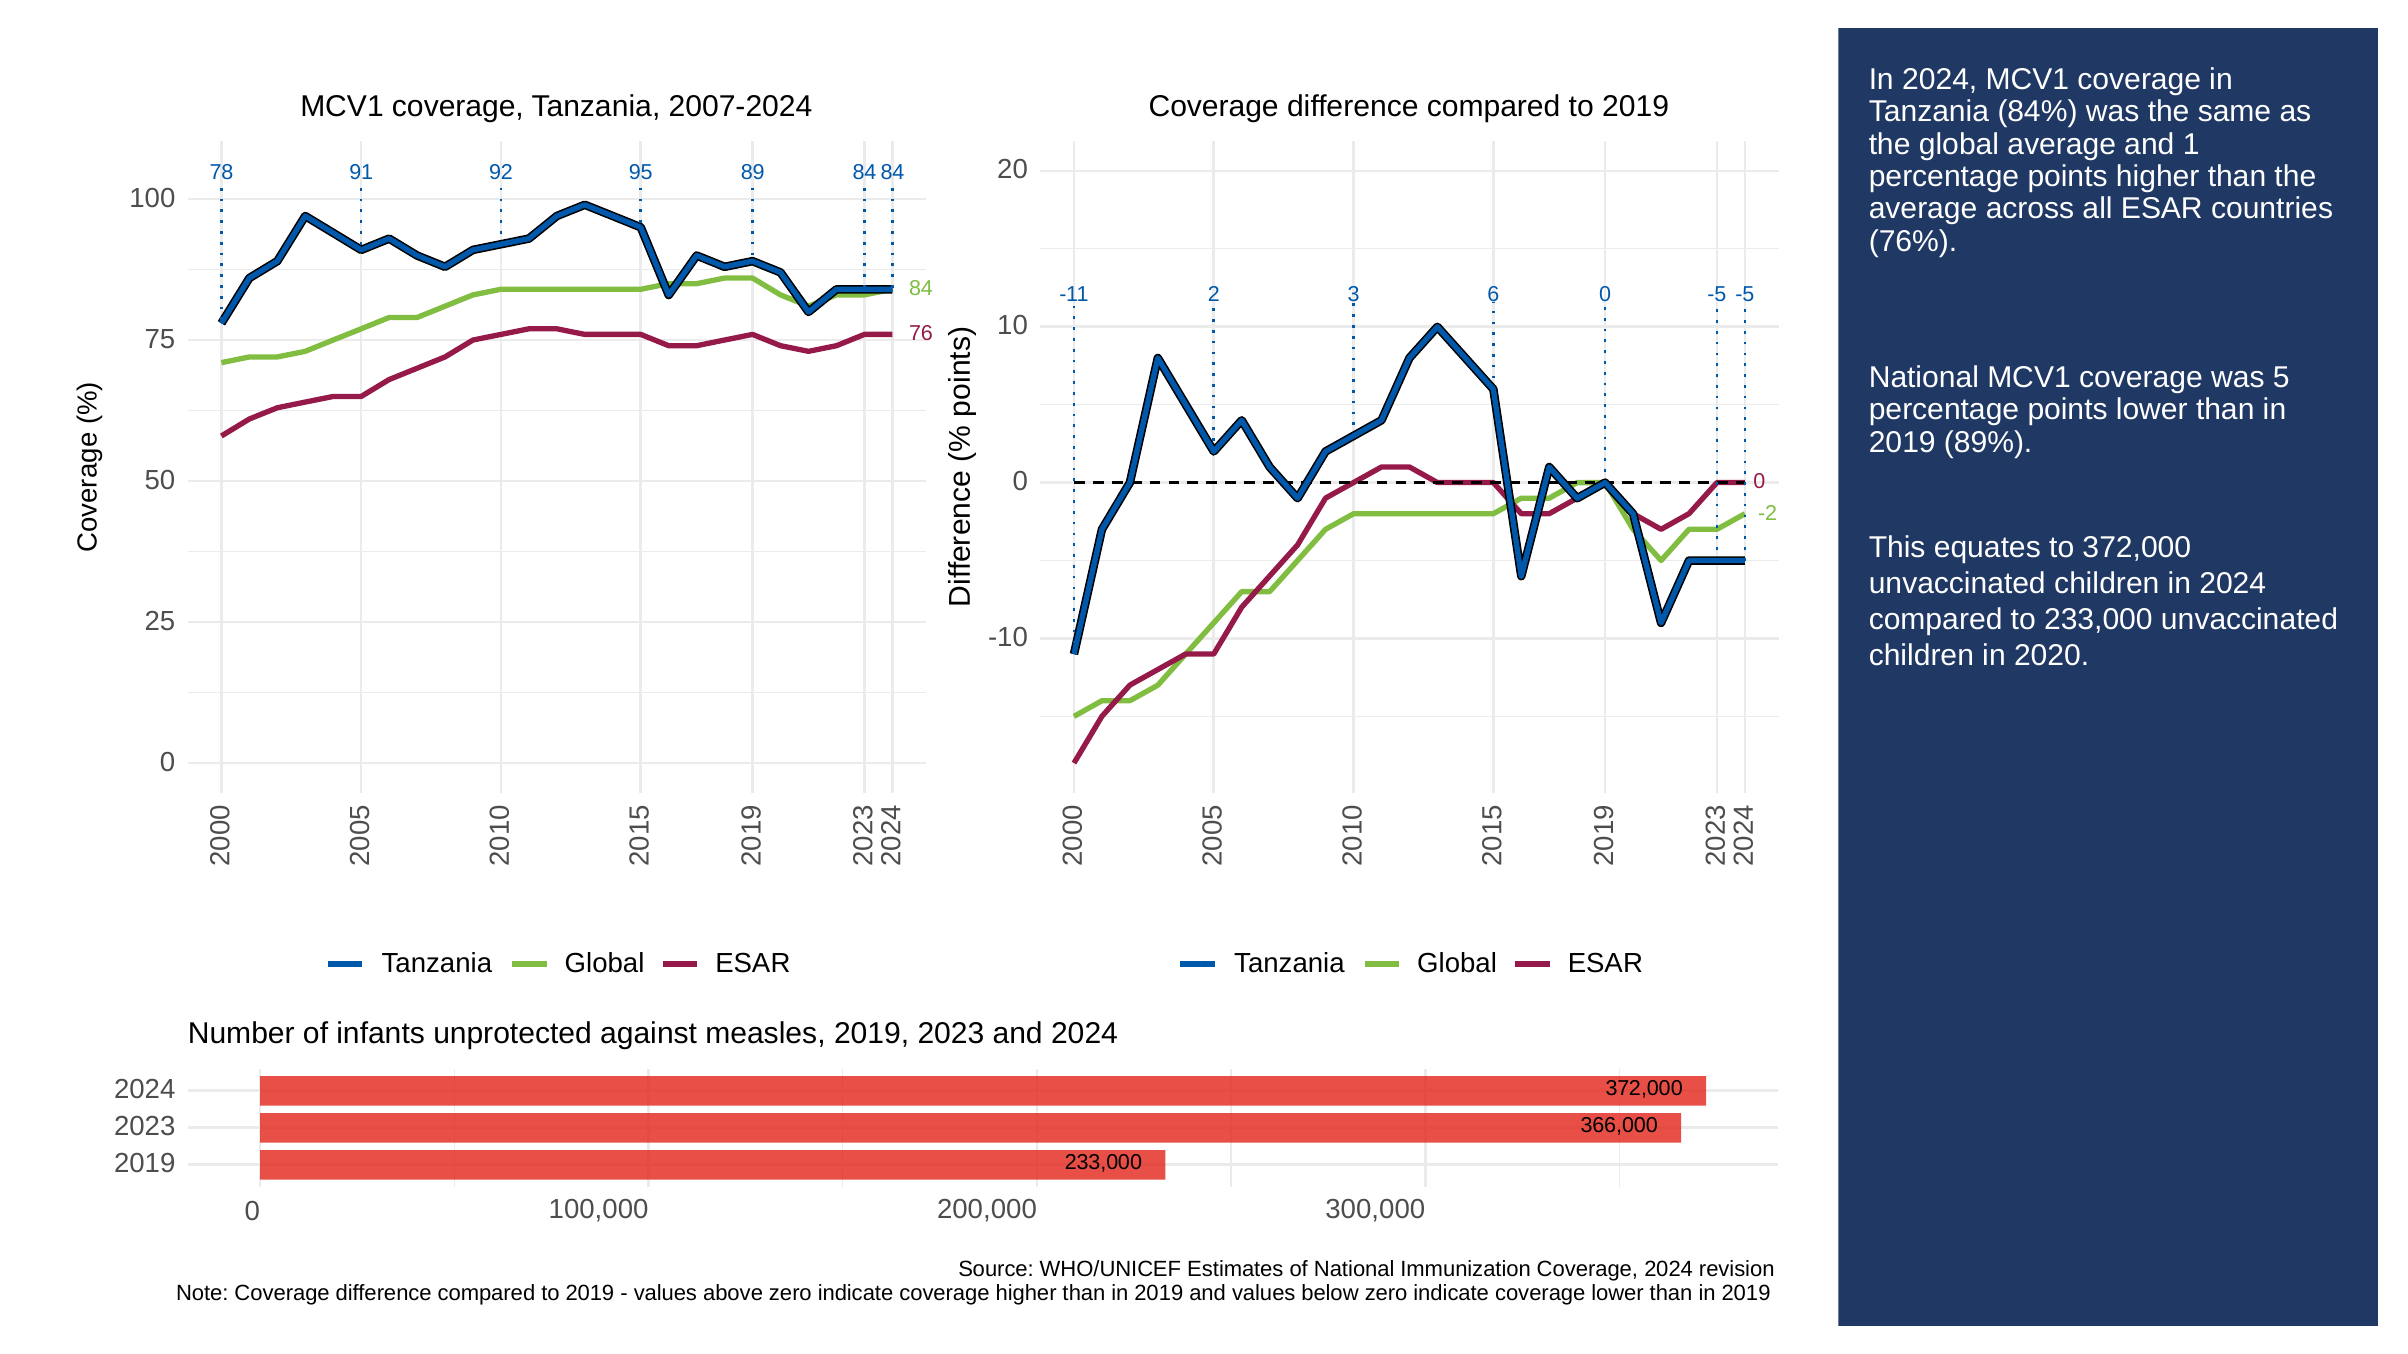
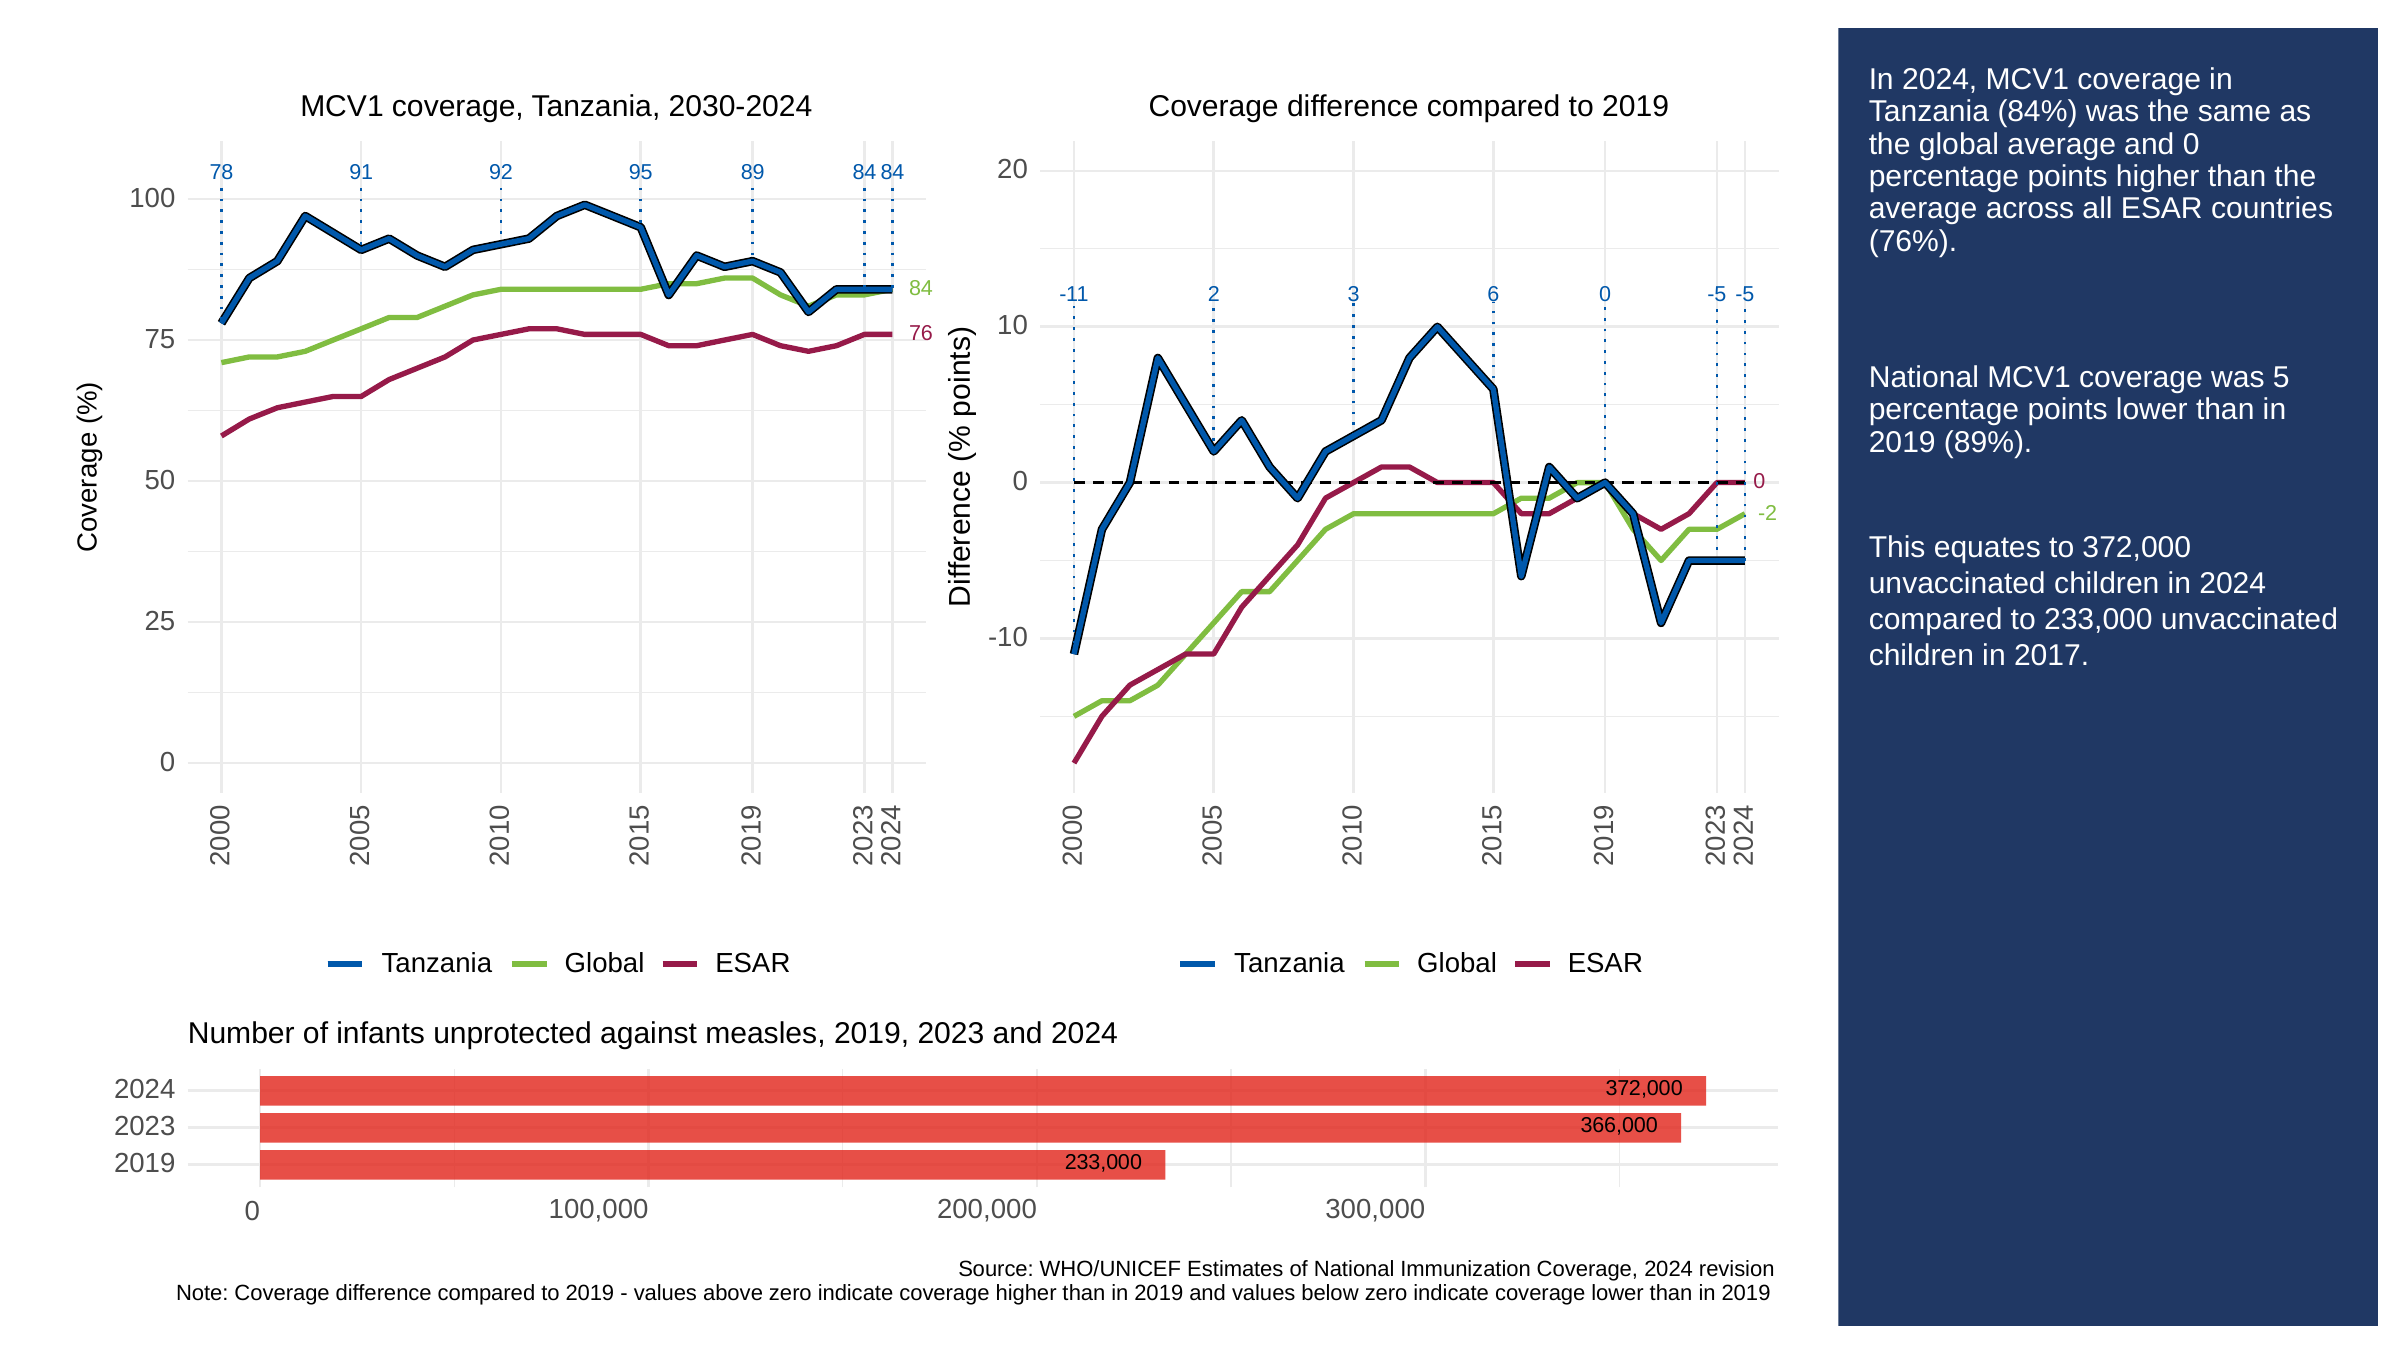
2007-2024: 2007-2024 -> 2030-2024 (740, 106)
and 1: 1 -> 0 (2191, 144)
2020: 2020 -> 2017 (2052, 656)
